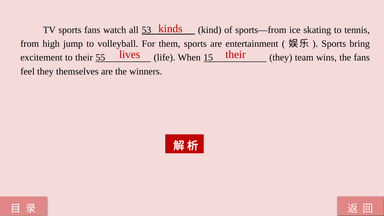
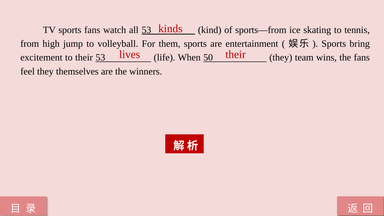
their 55: 55 -> 53 (100, 58)
15: 15 -> 50 (208, 58)
